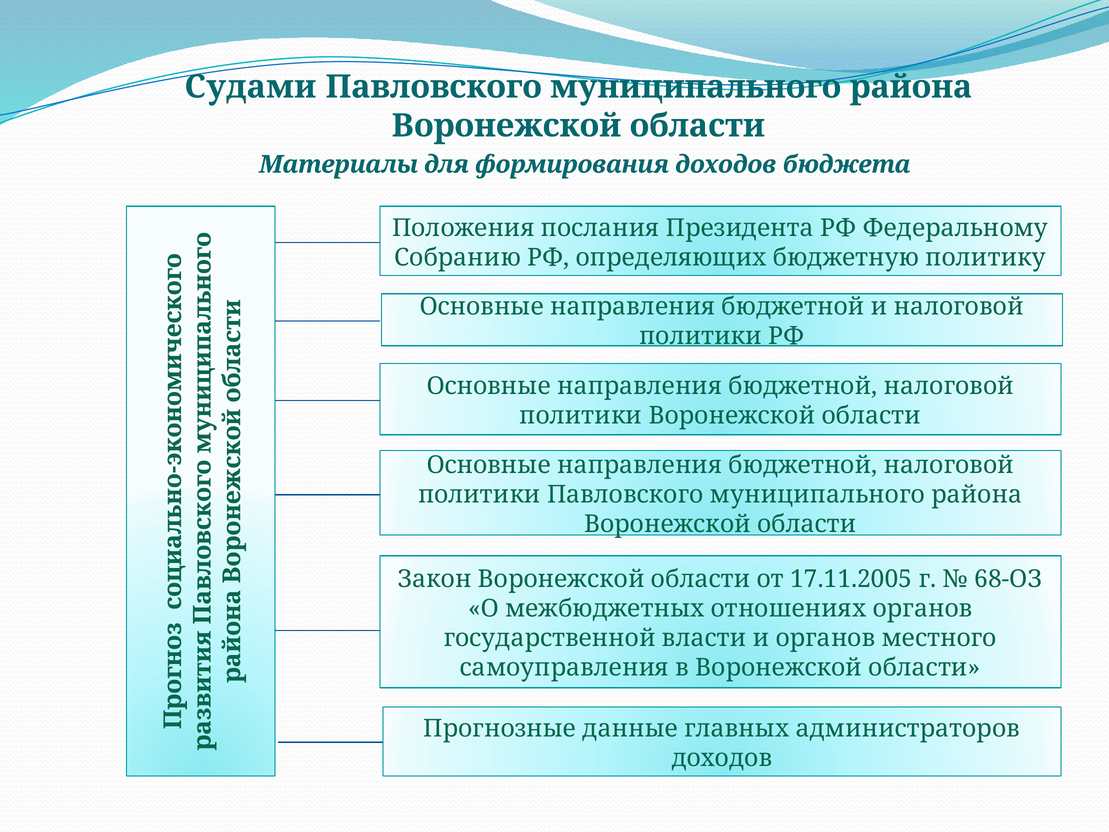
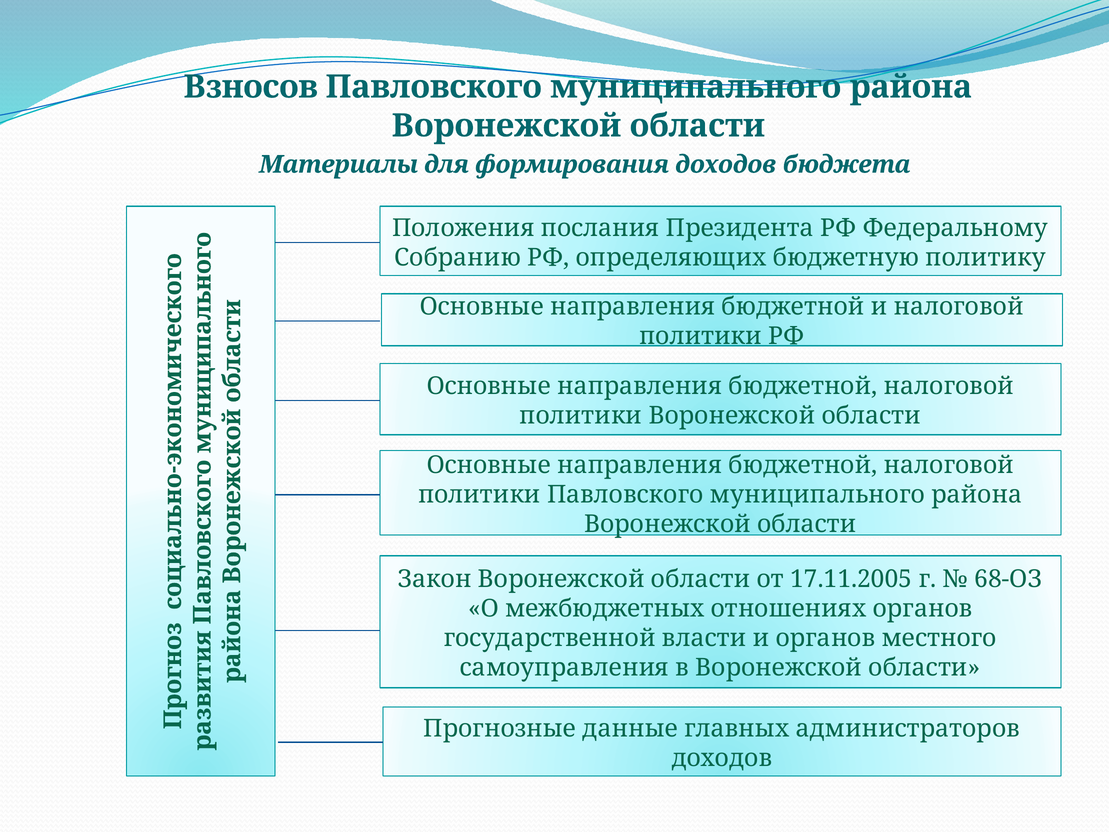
Судами: Судами -> Взносов (251, 87)
